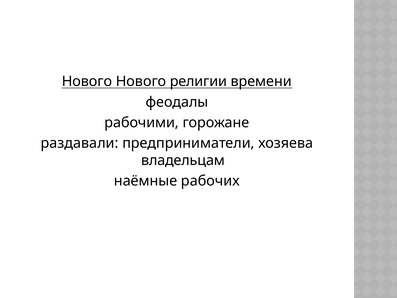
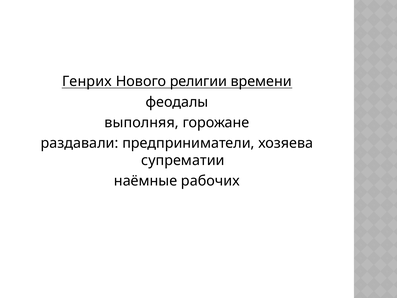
Нового: Нового -> Генрих (87, 81)
рабочими: рабочими -> выполняя (142, 122)
владельцам: владельцам -> супрематии (183, 160)
